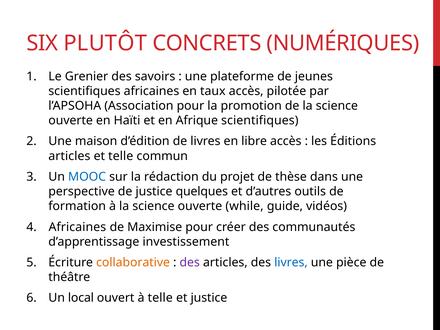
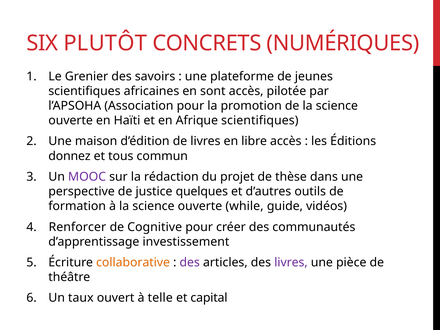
taux: taux -> sont (213, 91)
articles: articles -> donnez (69, 156)
et telle: telle -> tous (121, 156)
MOOC colour: blue -> purple (87, 177)
Africaines: Africaines -> Renforcer (77, 227)
Maximise: Maximise -> Cognitive (155, 227)
livres colour: blue -> purple (291, 262)
local: local -> taux (81, 298)
et justice: justice -> capital (209, 298)
